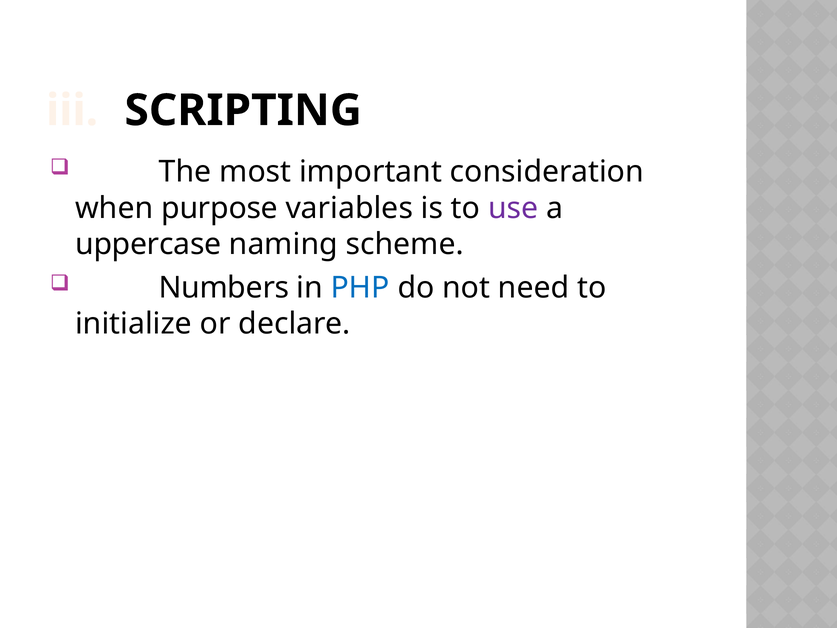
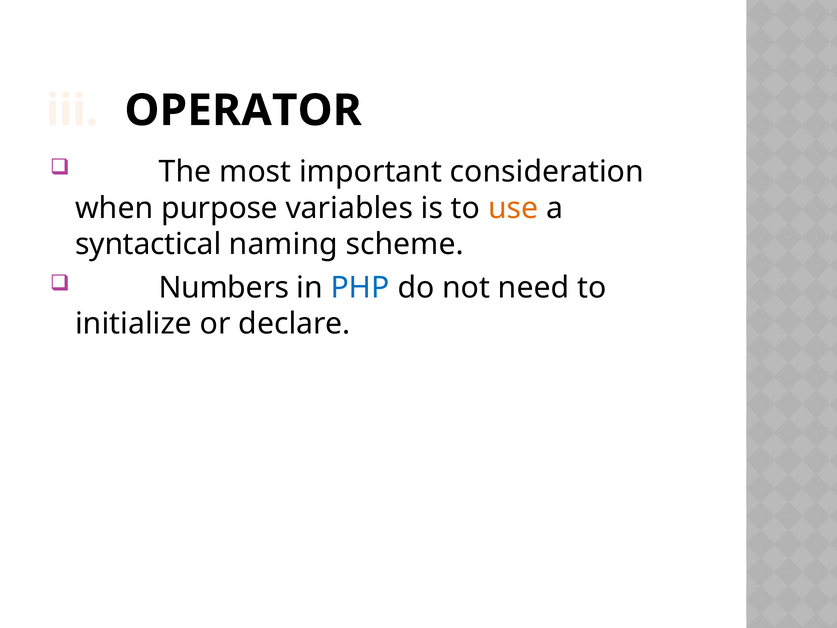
SCRIPTING: SCRIPTING -> OPERATOR (243, 110)
use colour: purple -> orange (513, 208)
uppercase: uppercase -> syntactical (148, 244)
